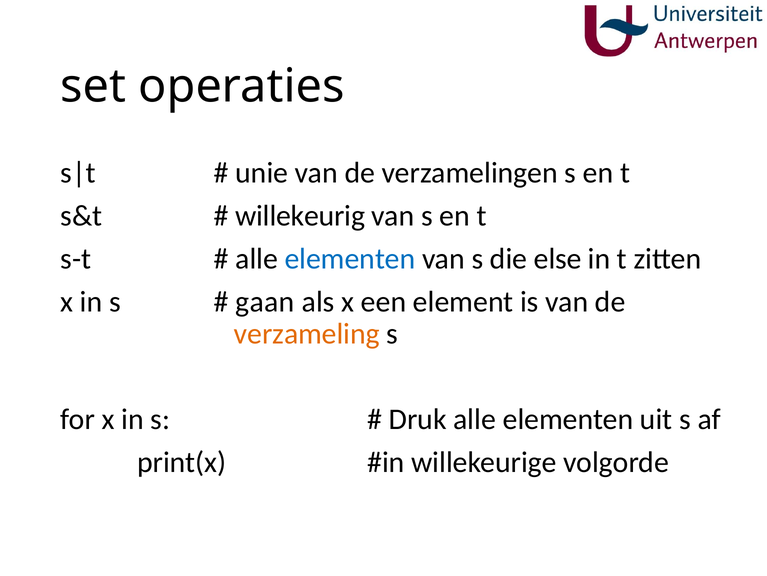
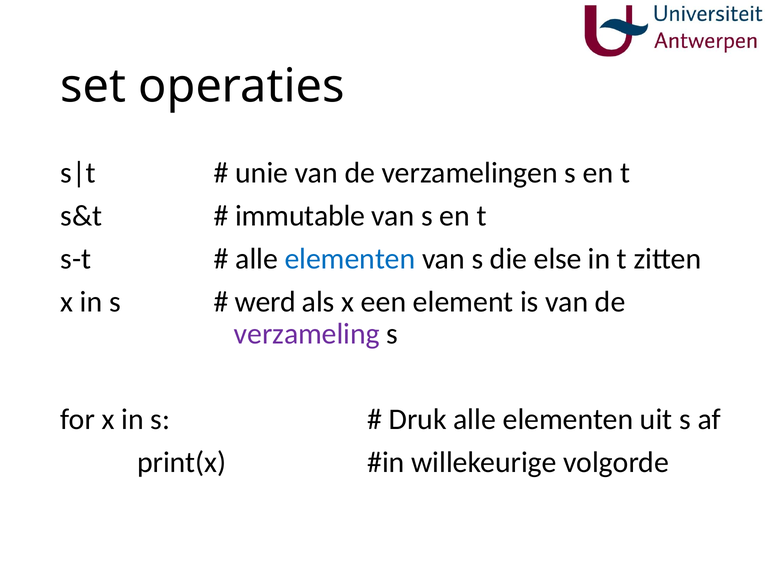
willekeurig: willekeurig -> immutable (300, 216)
gaan: gaan -> werd (265, 301)
verzameling colour: orange -> purple (307, 333)
